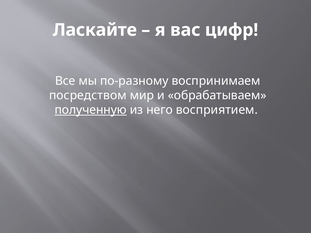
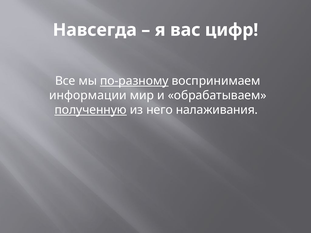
Ласкайте: Ласкайте -> Навсегда (95, 30)
по-разному underline: none -> present (134, 81)
посредством: посредством -> информации (88, 96)
восприятием: восприятием -> налаживания (217, 110)
